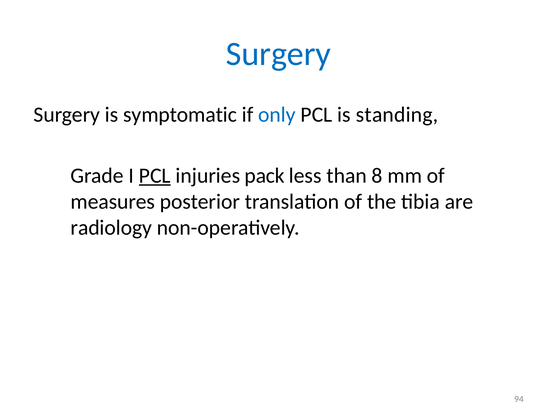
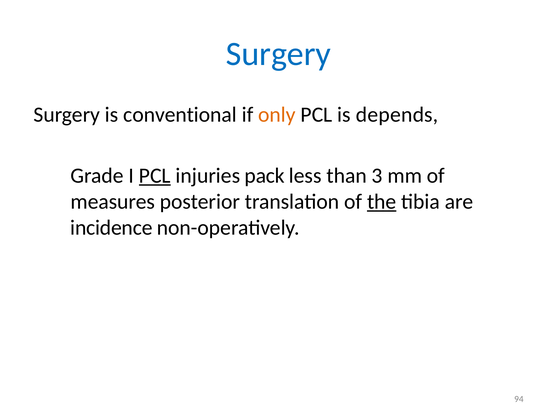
symptomatic: symptomatic -> conventional (180, 115)
only colour: blue -> orange (277, 115)
standing: standing -> depends (397, 115)
8: 8 -> 3 (377, 175)
the underline: none -> present (382, 201)
radiology: radiology -> incidence (111, 227)
